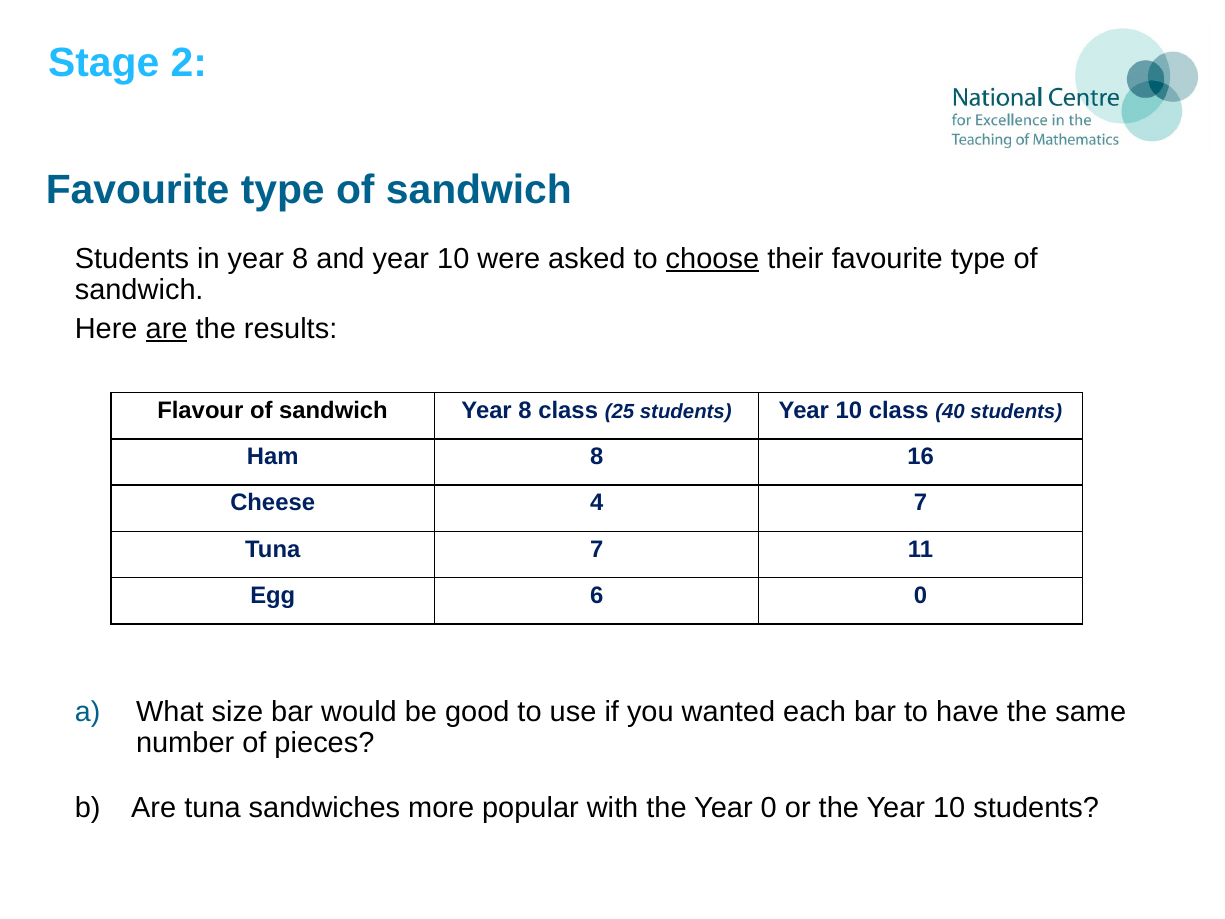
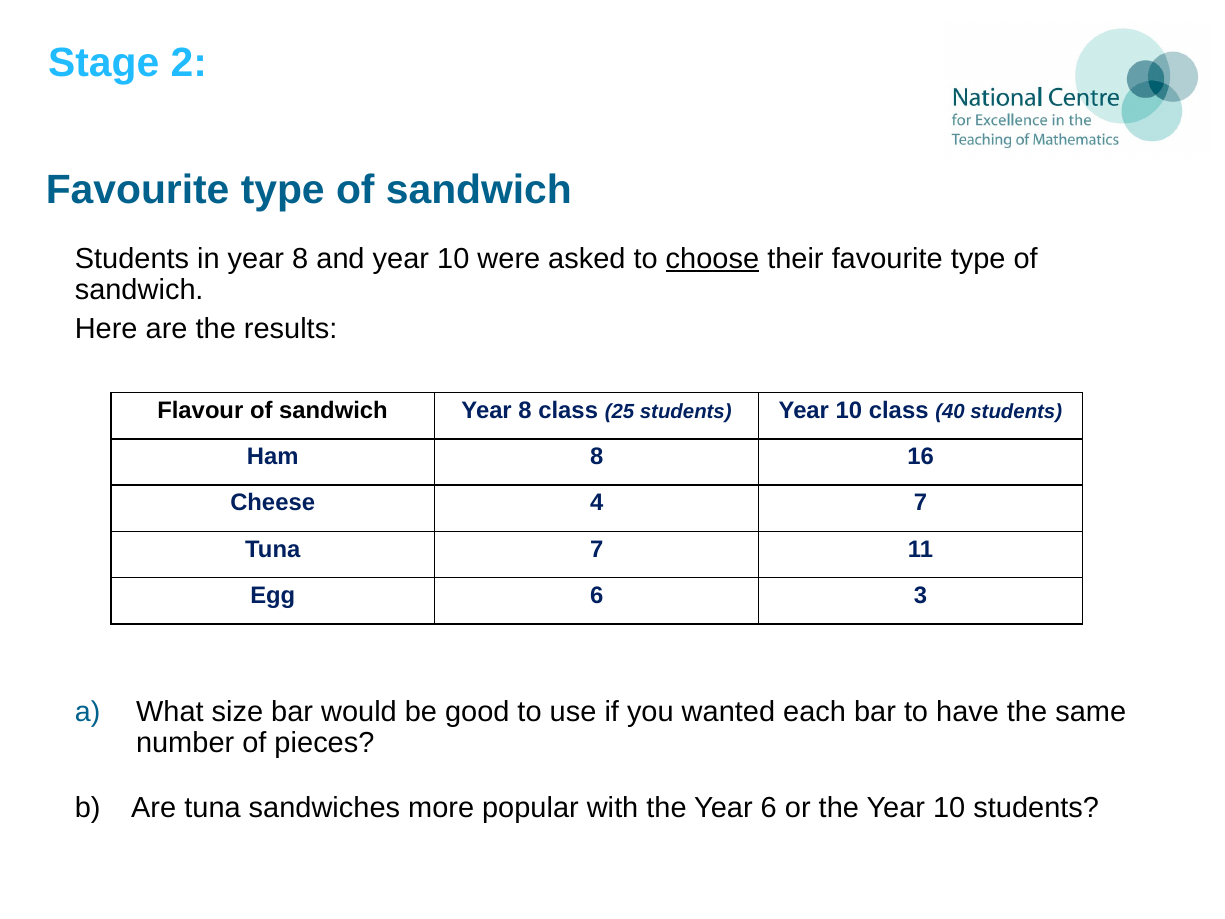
are underline: present -> none (167, 329)
6 0: 0 -> 3 (921, 595)
Year 0: 0 -> 6 (769, 808)
